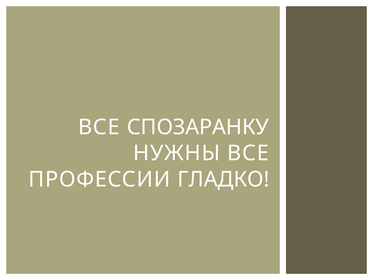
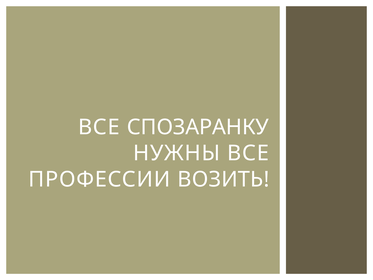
ГЛАДКО: ГЛАДКО -> ВОЗИТЬ (223, 179)
